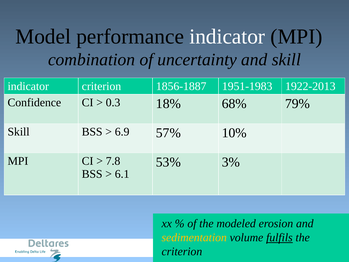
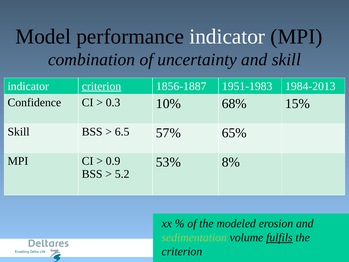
criterion underline: none -> present (101, 86)
1922-2013: 1922-2013 -> 1984-2013 (310, 86)
18%: 18% -> 10% (168, 104)
79%: 79% -> 15% (298, 104)
6.9: 6.9 -> 6.5 (122, 132)
10%: 10% -> 65% (234, 133)
7.8: 7.8 -> 0.9 (113, 161)
3%: 3% -> 8% (231, 162)
6.1: 6.1 -> 5.2 (122, 174)
sedimentation colour: yellow -> light green (194, 237)
